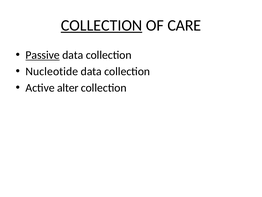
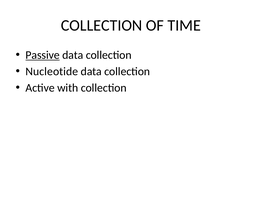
COLLECTION underline: present -> none (102, 25)
CARE: CARE -> TIME (184, 25)
alter: alter -> with (68, 88)
